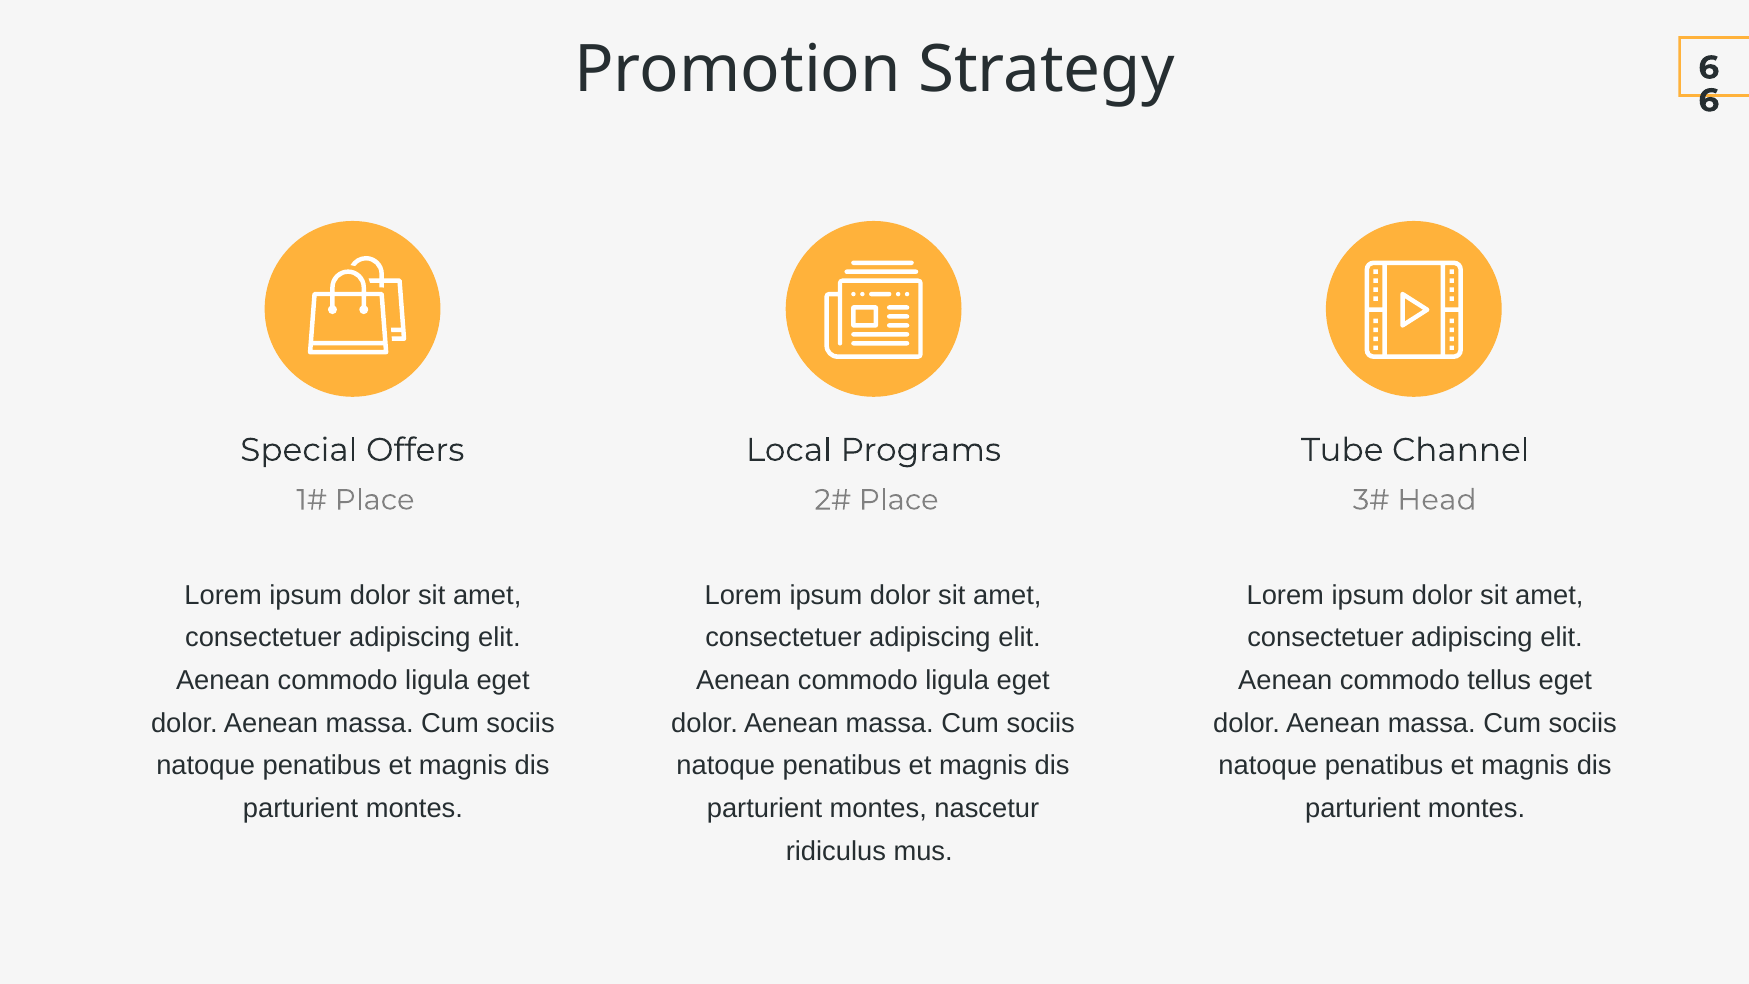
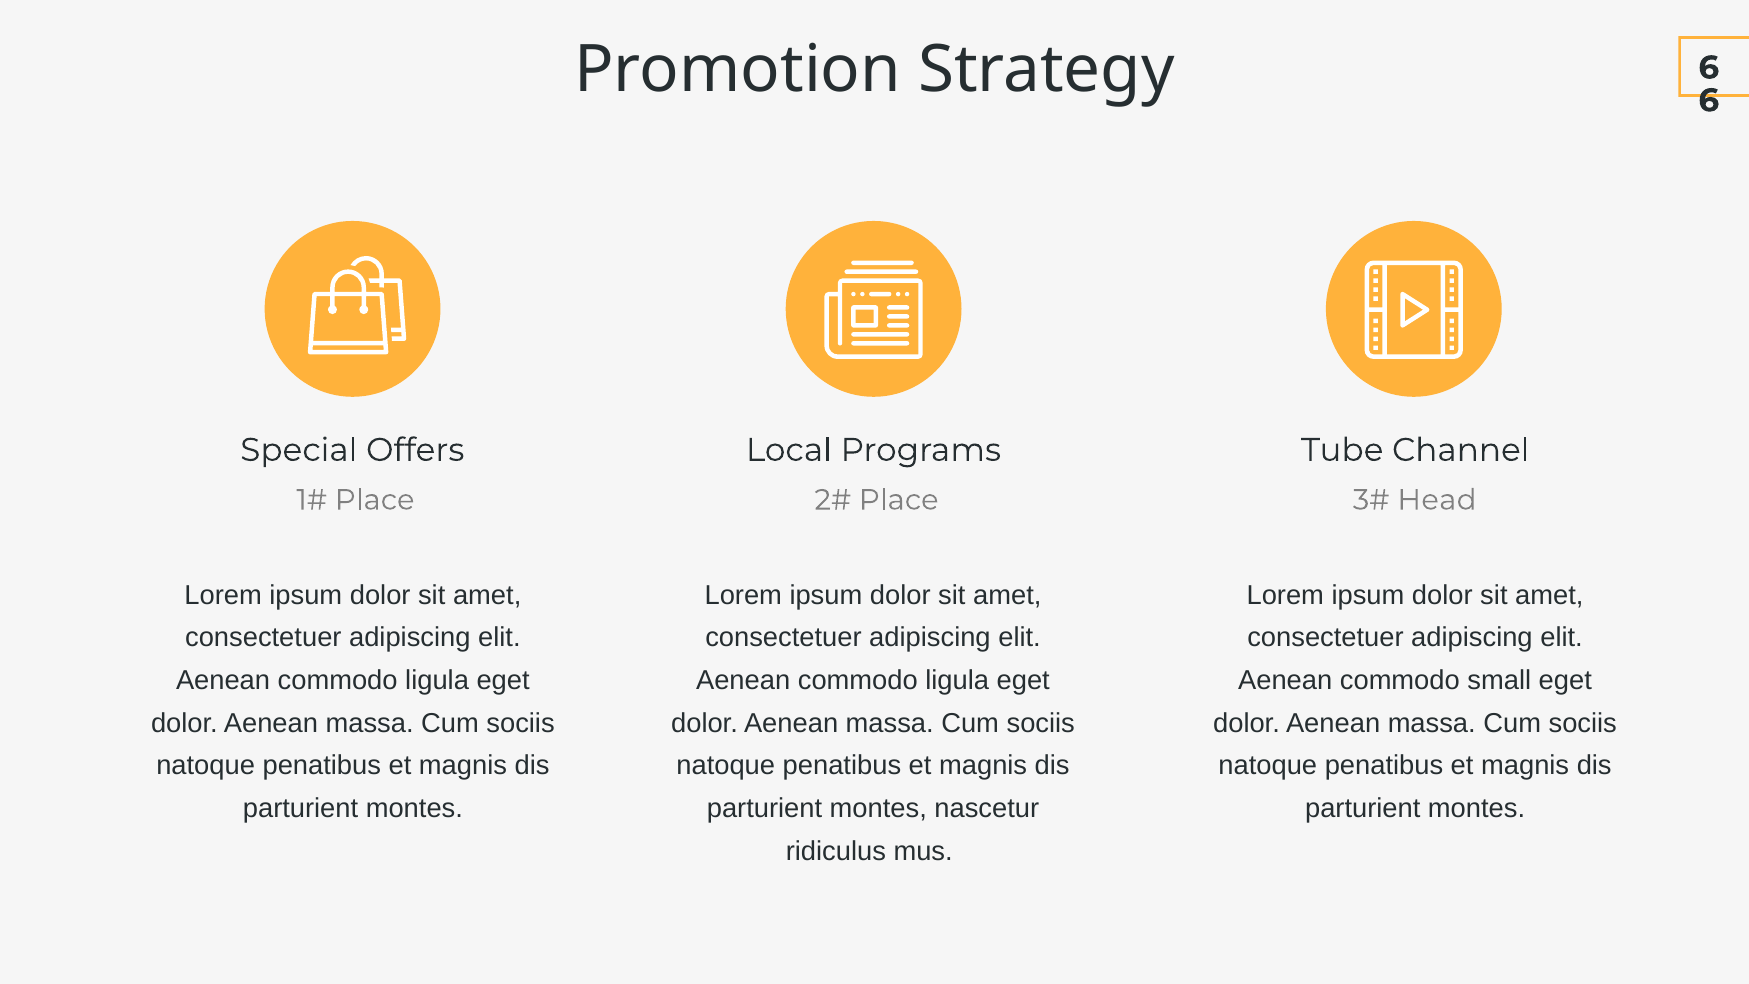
tellus: tellus -> small (1499, 680)
